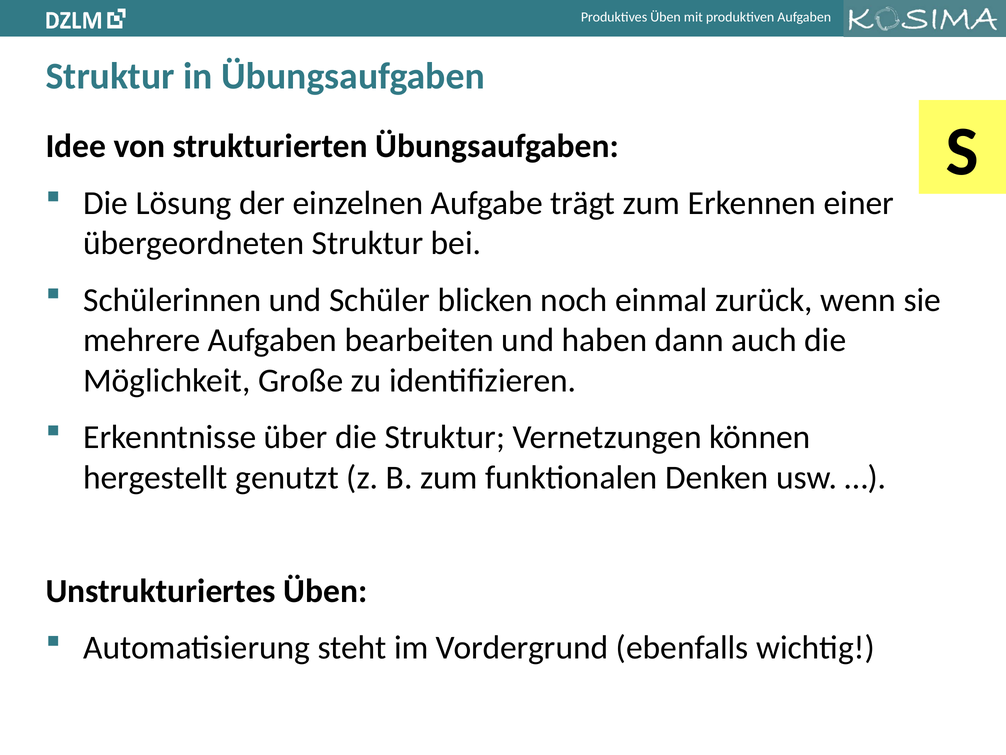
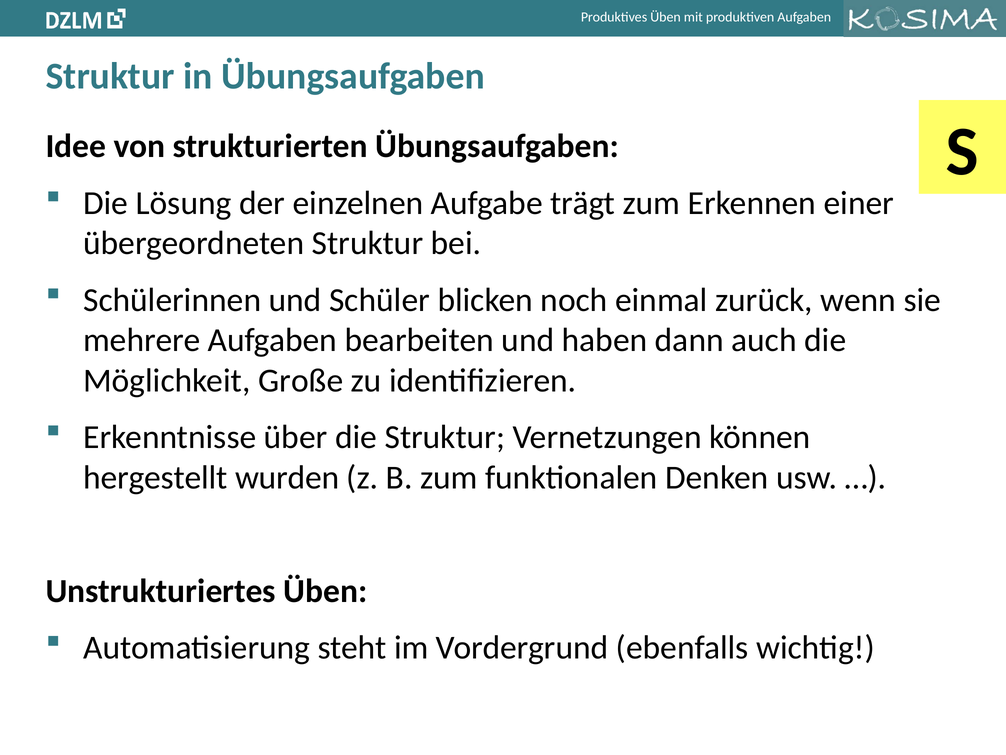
genutzt: genutzt -> wurden (287, 477)
